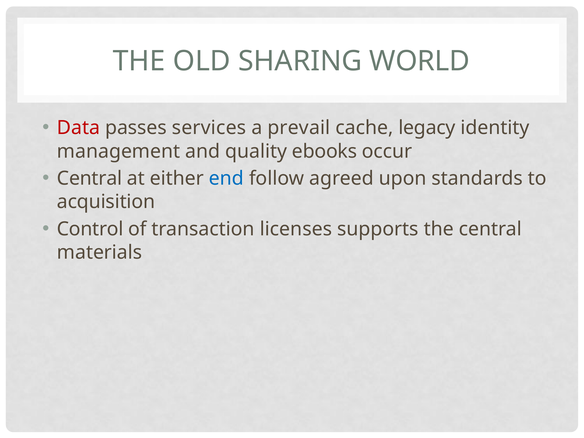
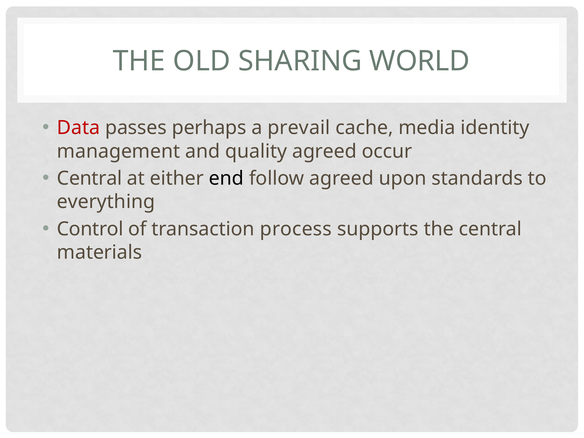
services: services -> perhaps (209, 128)
legacy: legacy -> media (427, 128)
quality ebooks: ebooks -> agreed (324, 151)
end colour: blue -> black (226, 178)
acquisition: acquisition -> everything (106, 202)
licenses: licenses -> process (296, 229)
